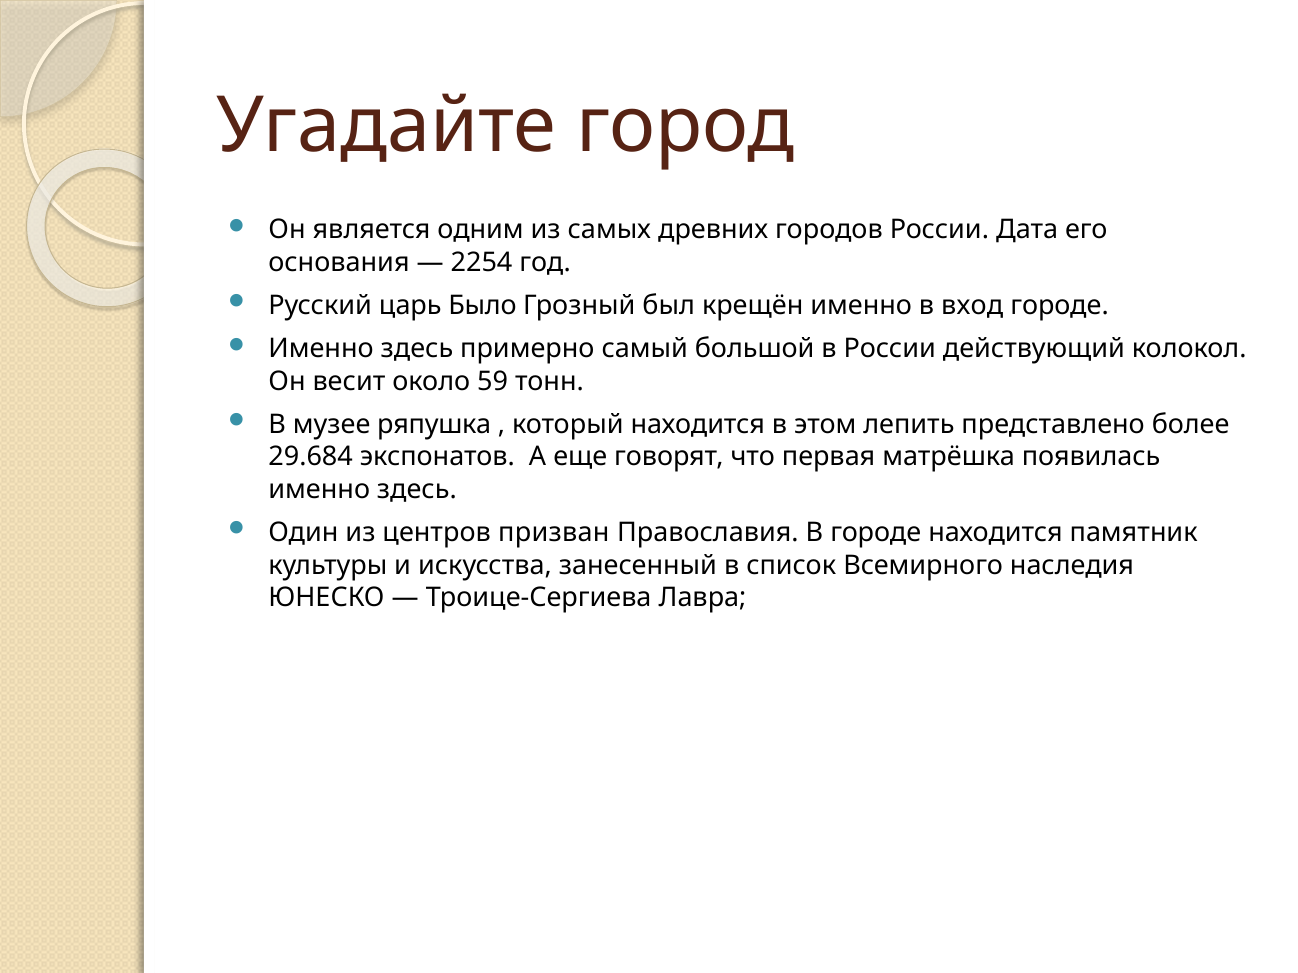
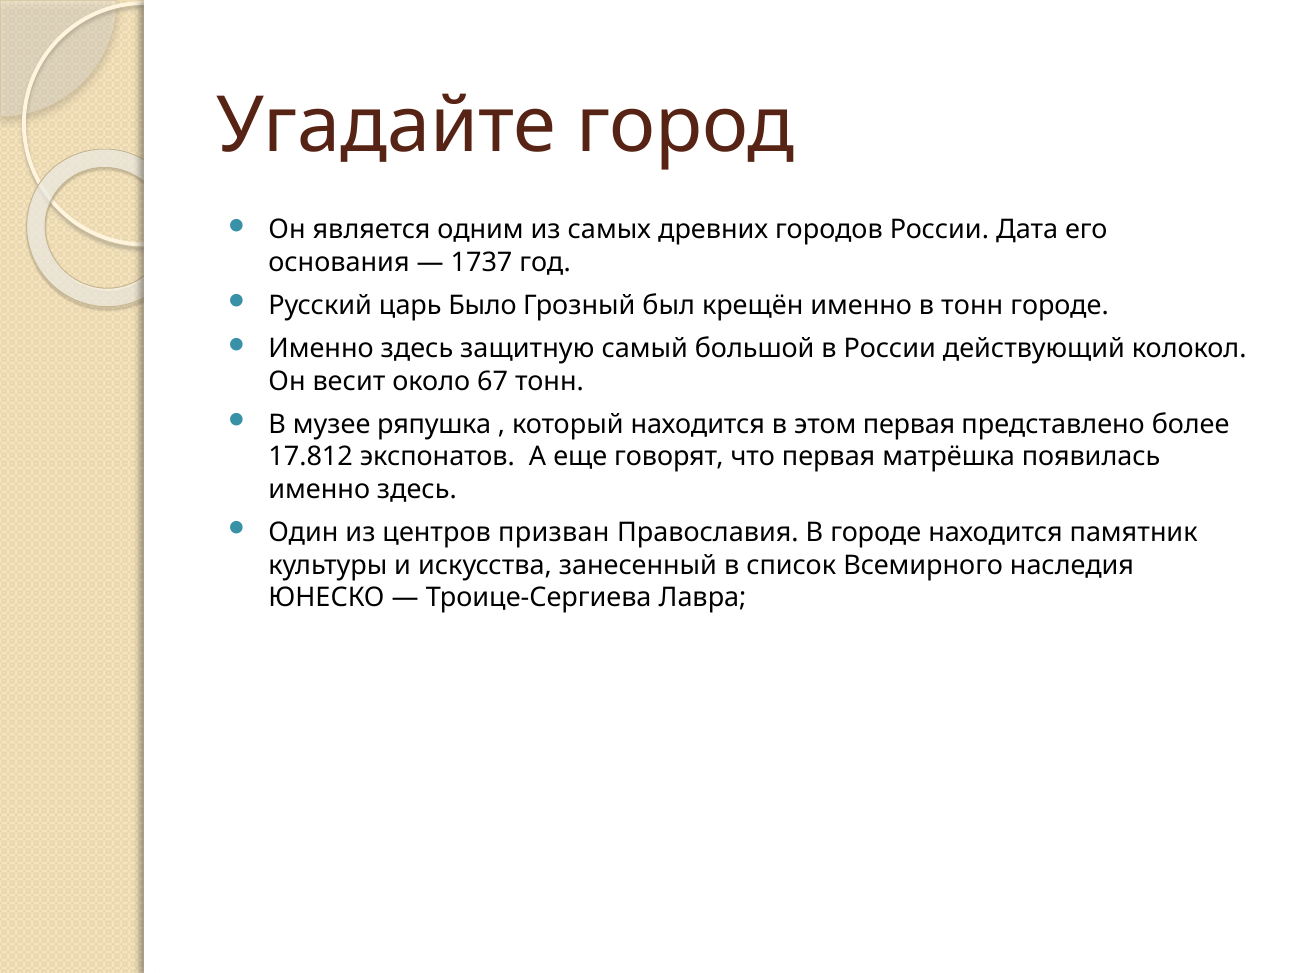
2254: 2254 -> 1737 (482, 262)
в вход: вход -> тонн (972, 306)
примерно: примерно -> защитную (527, 349)
59: 59 -> 67 (493, 382)
этом лепить: лепить -> первая (909, 425)
29.684: 29.684 -> 17.812 (311, 457)
